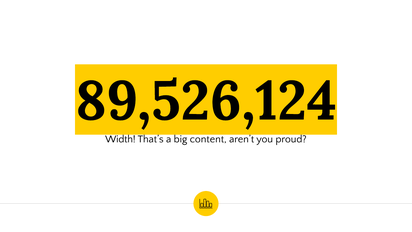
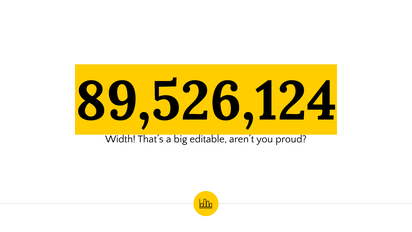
content: content -> editable (208, 139)
